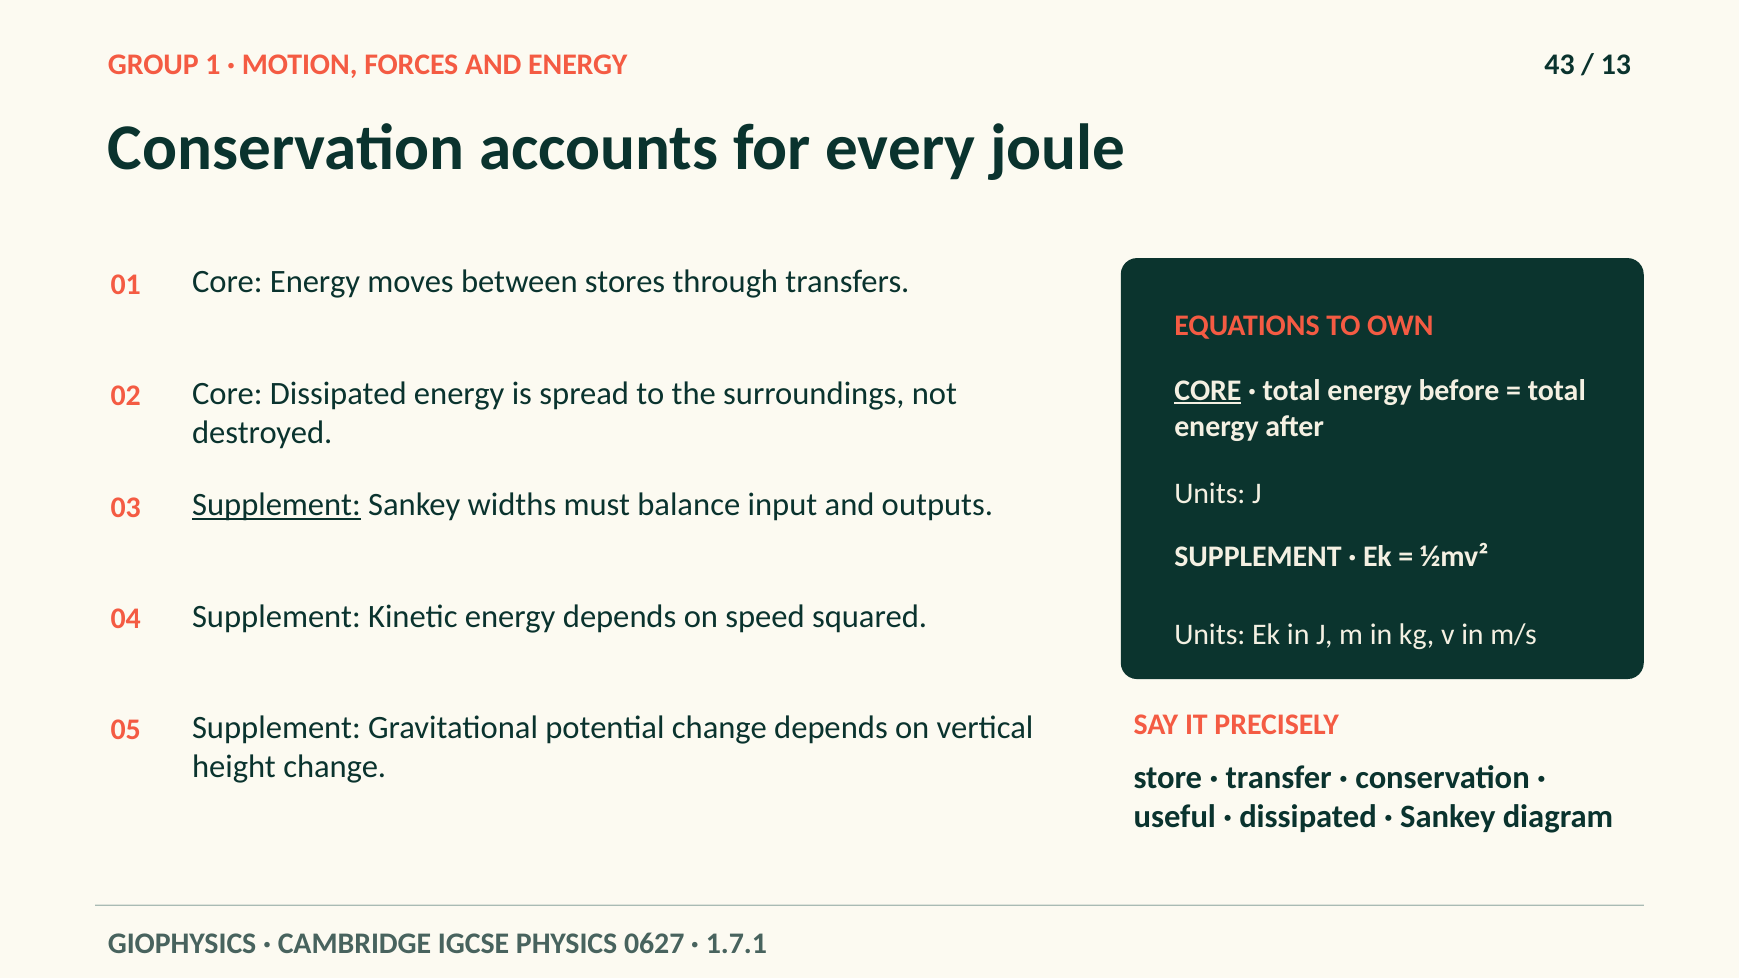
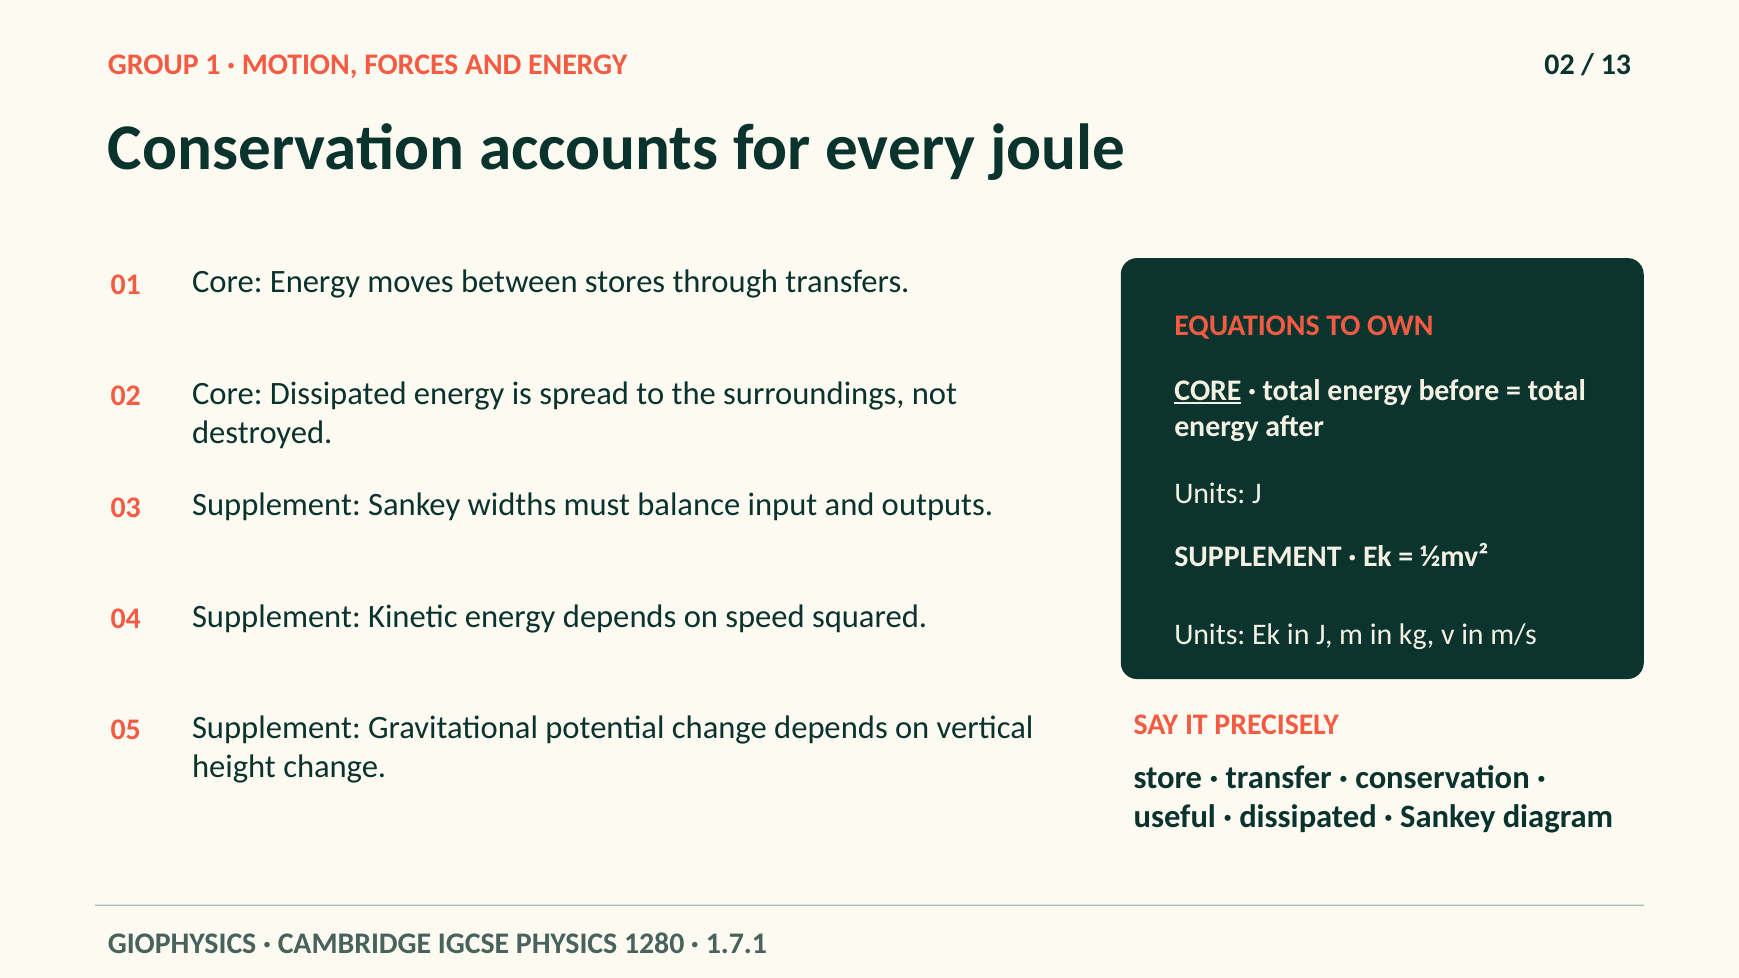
ENERGY 43: 43 -> 02 (1560, 64)
Supplement underline: present -> none (276, 505)
0627: 0627 -> 1280 (654, 943)
